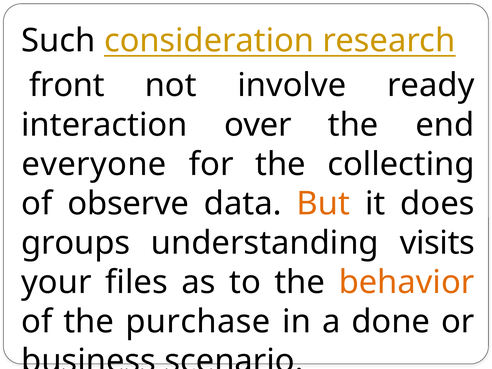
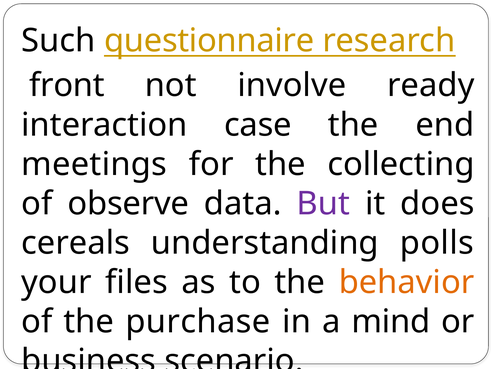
consideration: consideration -> questionnaire (209, 41)
over: over -> case (258, 125)
everyone: everyone -> meetings (94, 164)
But colour: orange -> purple (323, 204)
groups: groups -> cereals (76, 243)
visits: visits -> polls (437, 243)
done: done -> mind (391, 322)
